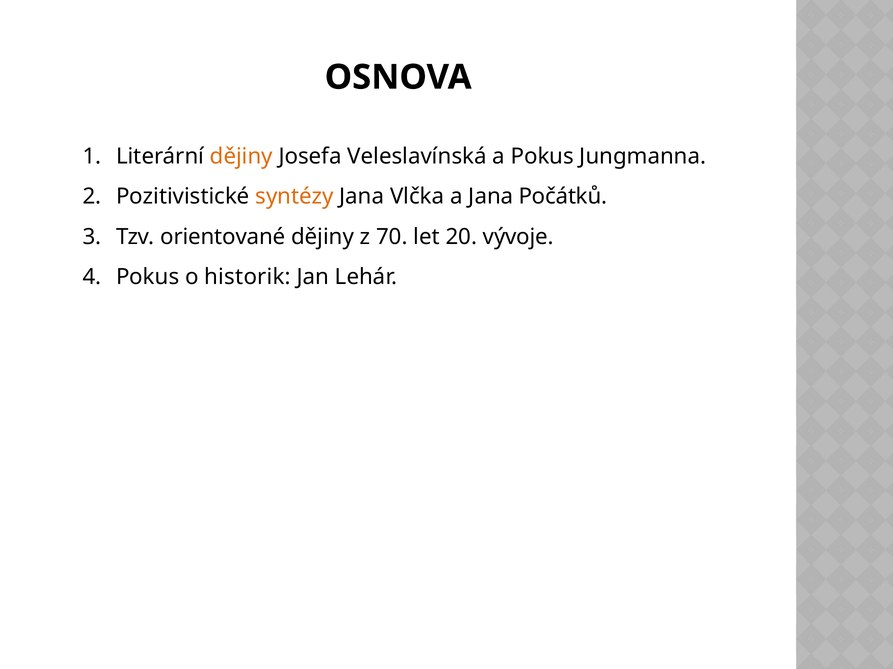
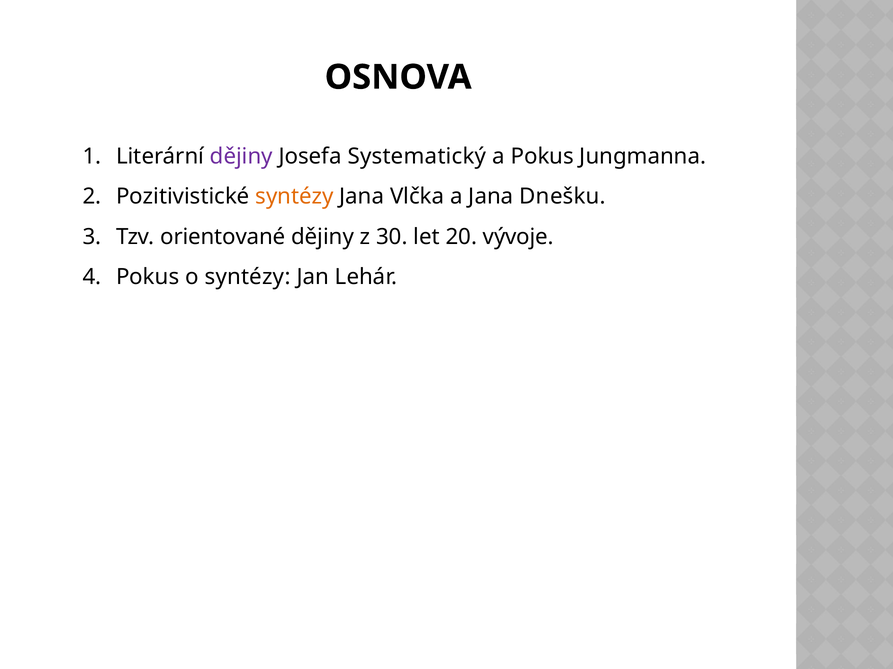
dějiny colour: orange -> purple (241, 157)
Veleslavínská: Veleslavínská -> Systematický (417, 157)
Počátků: Počátků -> Dnešku (563, 197)
70: 70 -> 30 (392, 237)
o historik: historik -> syntézy (248, 277)
